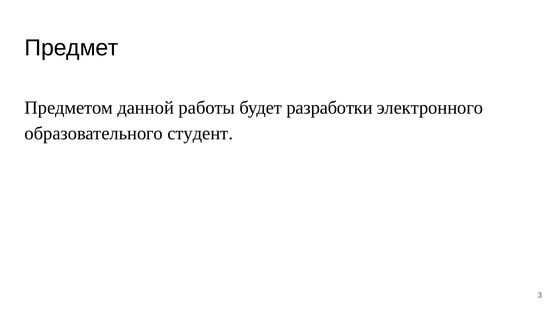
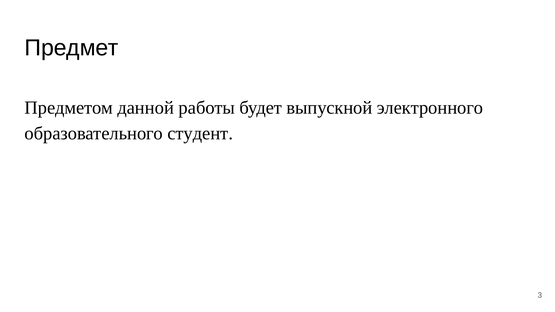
разработки: разработки -> выпускной (330, 108)
